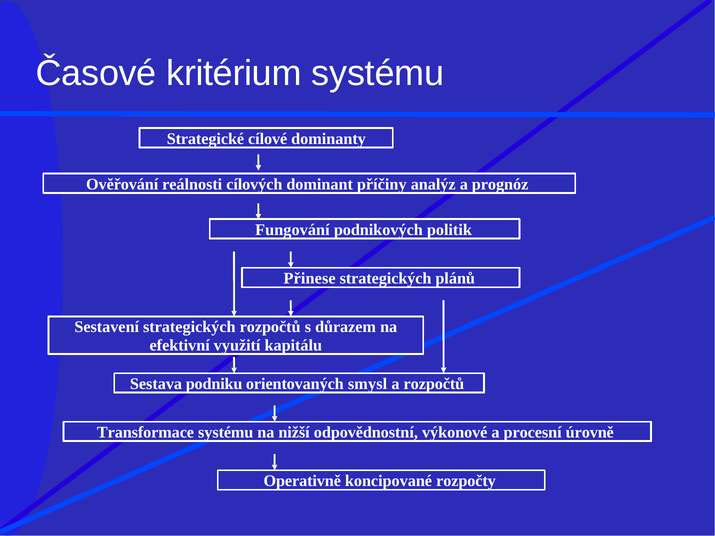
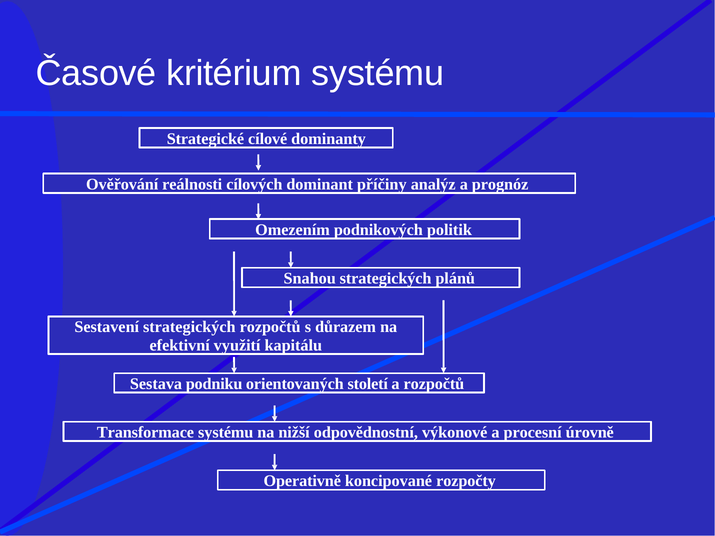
Fungování: Fungování -> Omezením (292, 230)
Přinese: Přinese -> Snahou (310, 279)
smysl: smysl -> století (368, 384)
